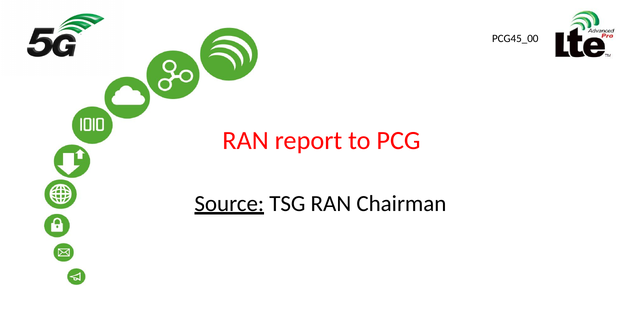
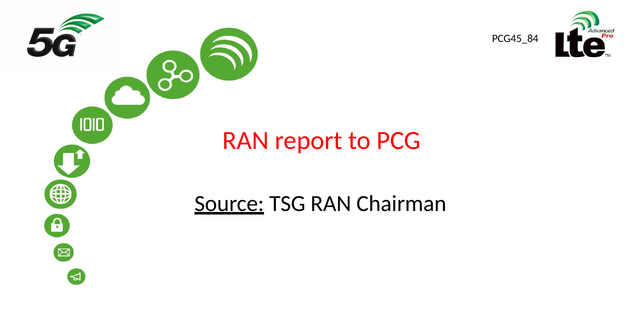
PCG45_00: PCG45_00 -> PCG45_84 (515, 38)
